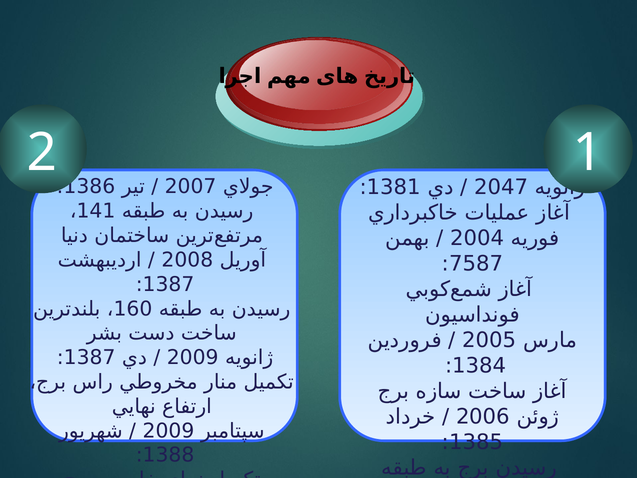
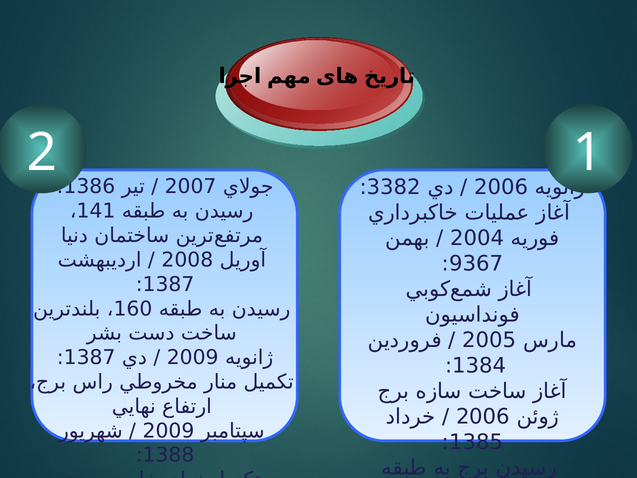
1381: 1381 -> 3382 (394, 187)
2047: 2047 -> 2006 (501, 187)
7587: 7587 -> 9367 (476, 264)
